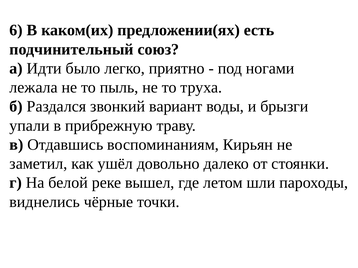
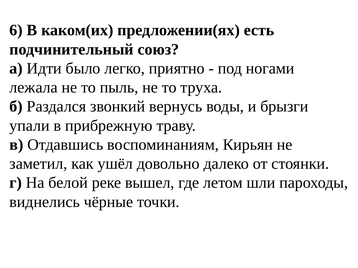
вариант: вариант -> вернусь (176, 107)
